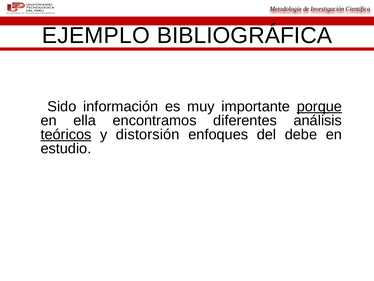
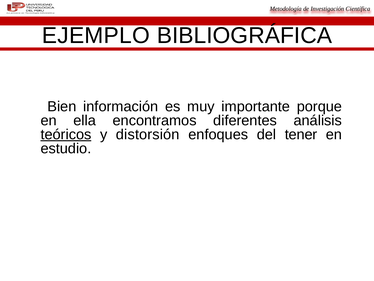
Sido: Sido -> Bien (62, 106)
porque underline: present -> none (319, 106)
debe: debe -> tener (301, 134)
